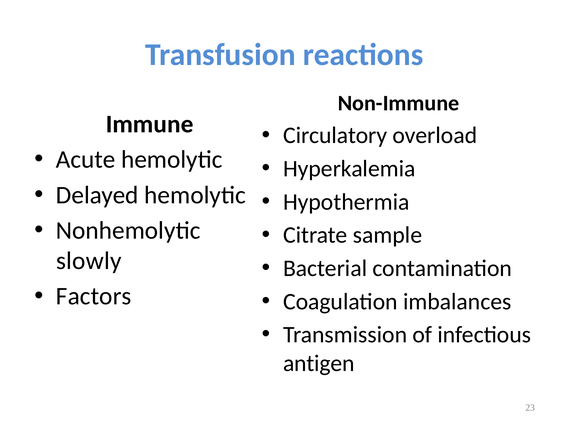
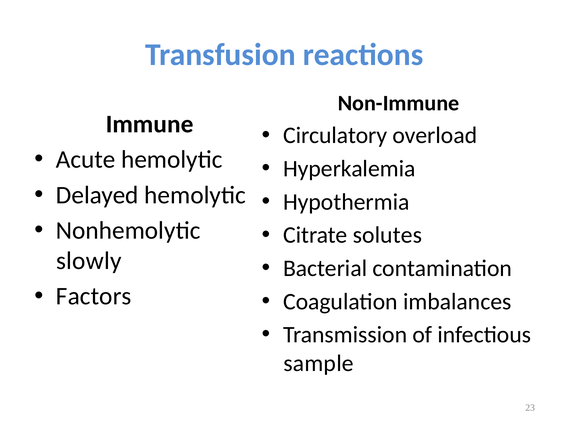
sample: sample -> solutes (387, 235)
antigen: antigen -> sample (319, 363)
